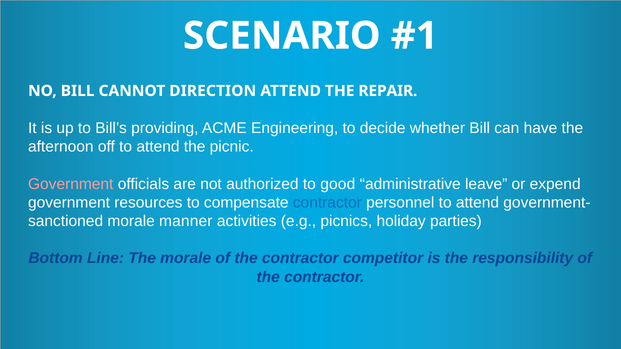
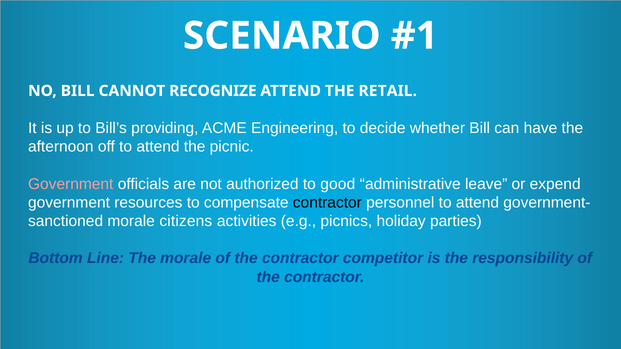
DIRECTION: DIRECTION -> RECOGNIZE (213, 91)
REPAIR: REPAIR -> RETAIL (388, 91)
contractor colour: blue -> black (327, 203)
manner: manner -> citizens (186, 221)
